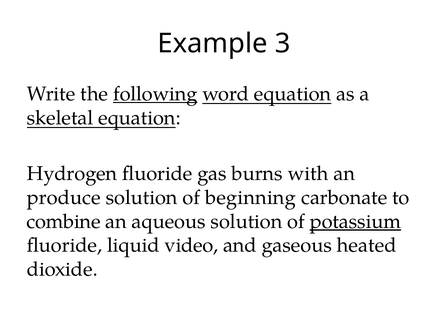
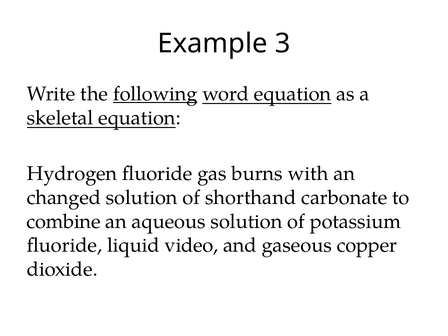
produce: produce -> changed (64, 198)
beginning: beginning -> shorthand (251, 198)
potassium underline: present -> none (355, 221)
heated: heated -> copper (367, 245)
